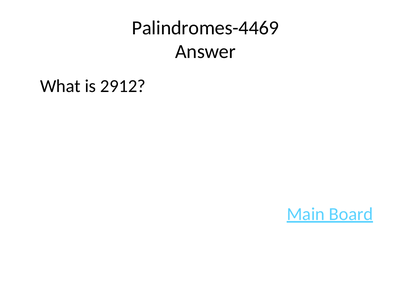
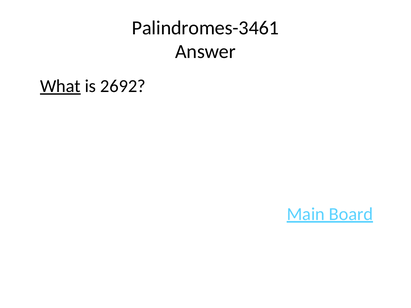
Palindromes-4469: Palindromes-4469 -> Palindromes-3461 (205, 28)
What underline: none -> present (60, 86)
2912: 2912 -> 2692 (123, 86)
